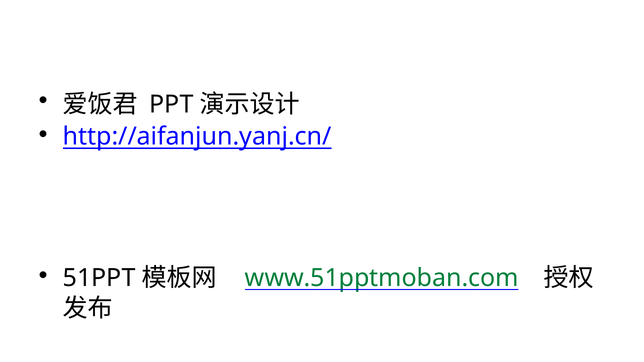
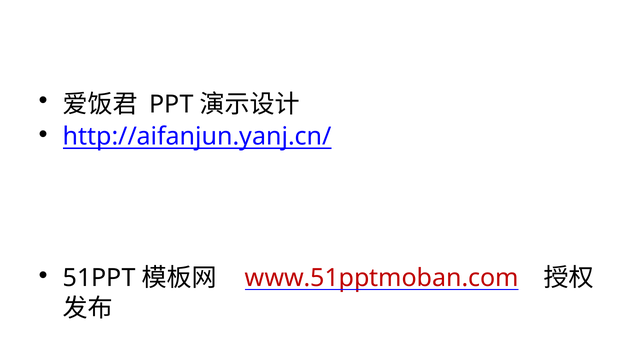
www.51pptmoban.com colour: green -> red (382, 278)
